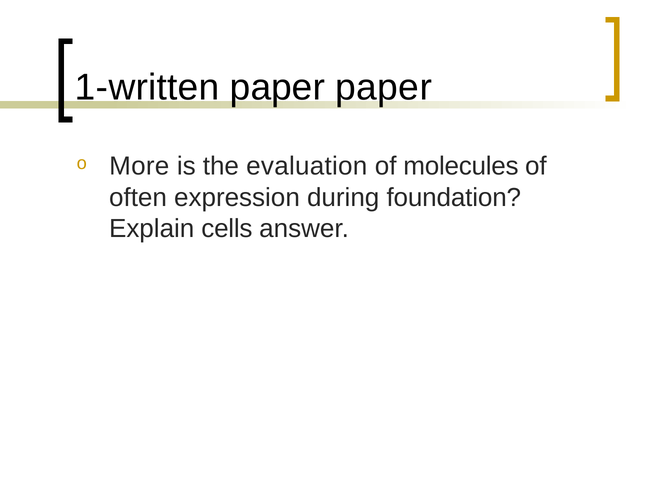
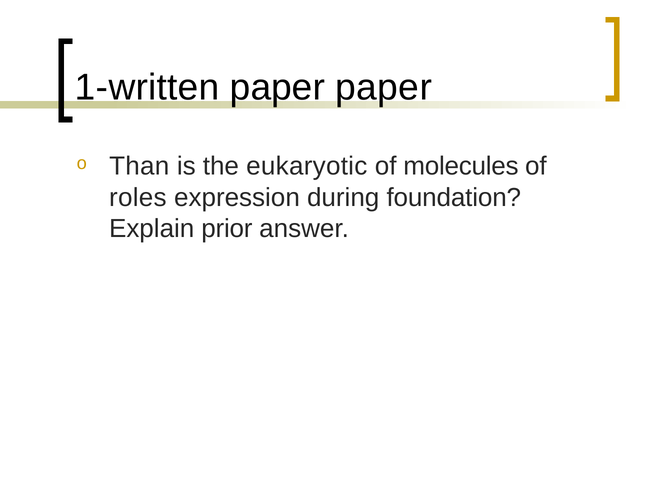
More: More -> Than (139, 166)
evaluation: evaluation -> eukaryotic (307, 166)
often: often -> roles (138, 197)
cells: cells -> prior (227, 229)
